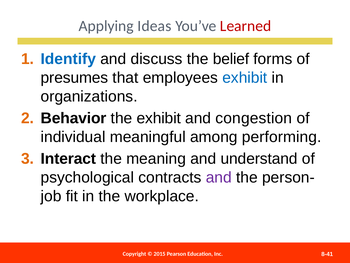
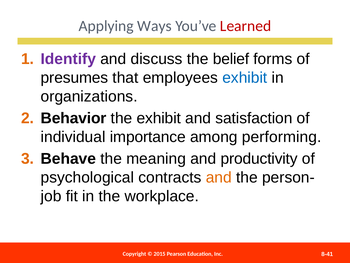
Ideas: Ideas -> Ways (155, 26)
Identify colour: blue -> purple (68, 59)
congestion: congestion -> satisfaction (254, 118)
meaningful: meaningful -> importance (148, 137)
Interact: Interact -> Behave (68, 158)
understand: understand -> productivity (259, 158)
and colour: purple -> orange (219, 177)
